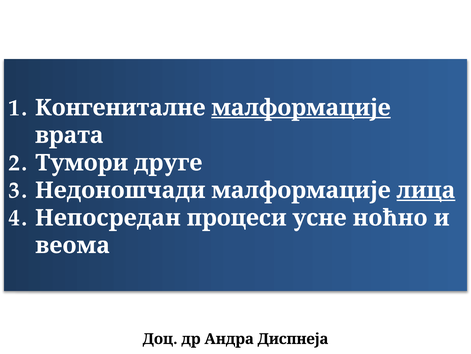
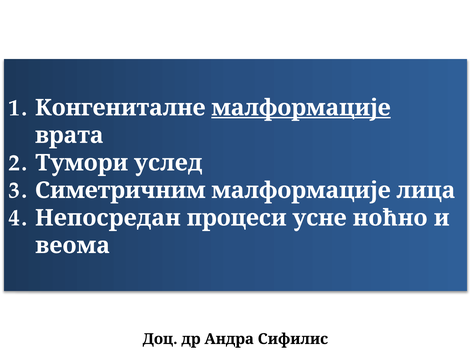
друге: друге -> услед (168, 163)
Недоношчади: Недоношчади -> Симетричним (120, 190)
лица underline: present -> none (426, 190)
Диспнеја: Диспнеја -> Сифилис (293, 338)
